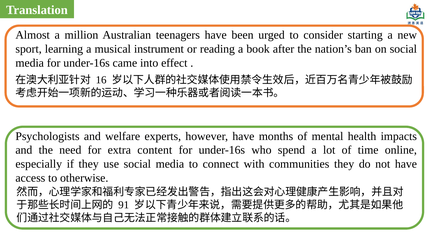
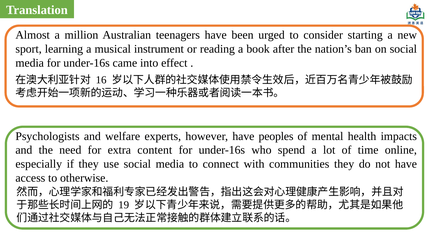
months: months -> peoples (276, 136)
91: 91 -> 19 (124, 205)
